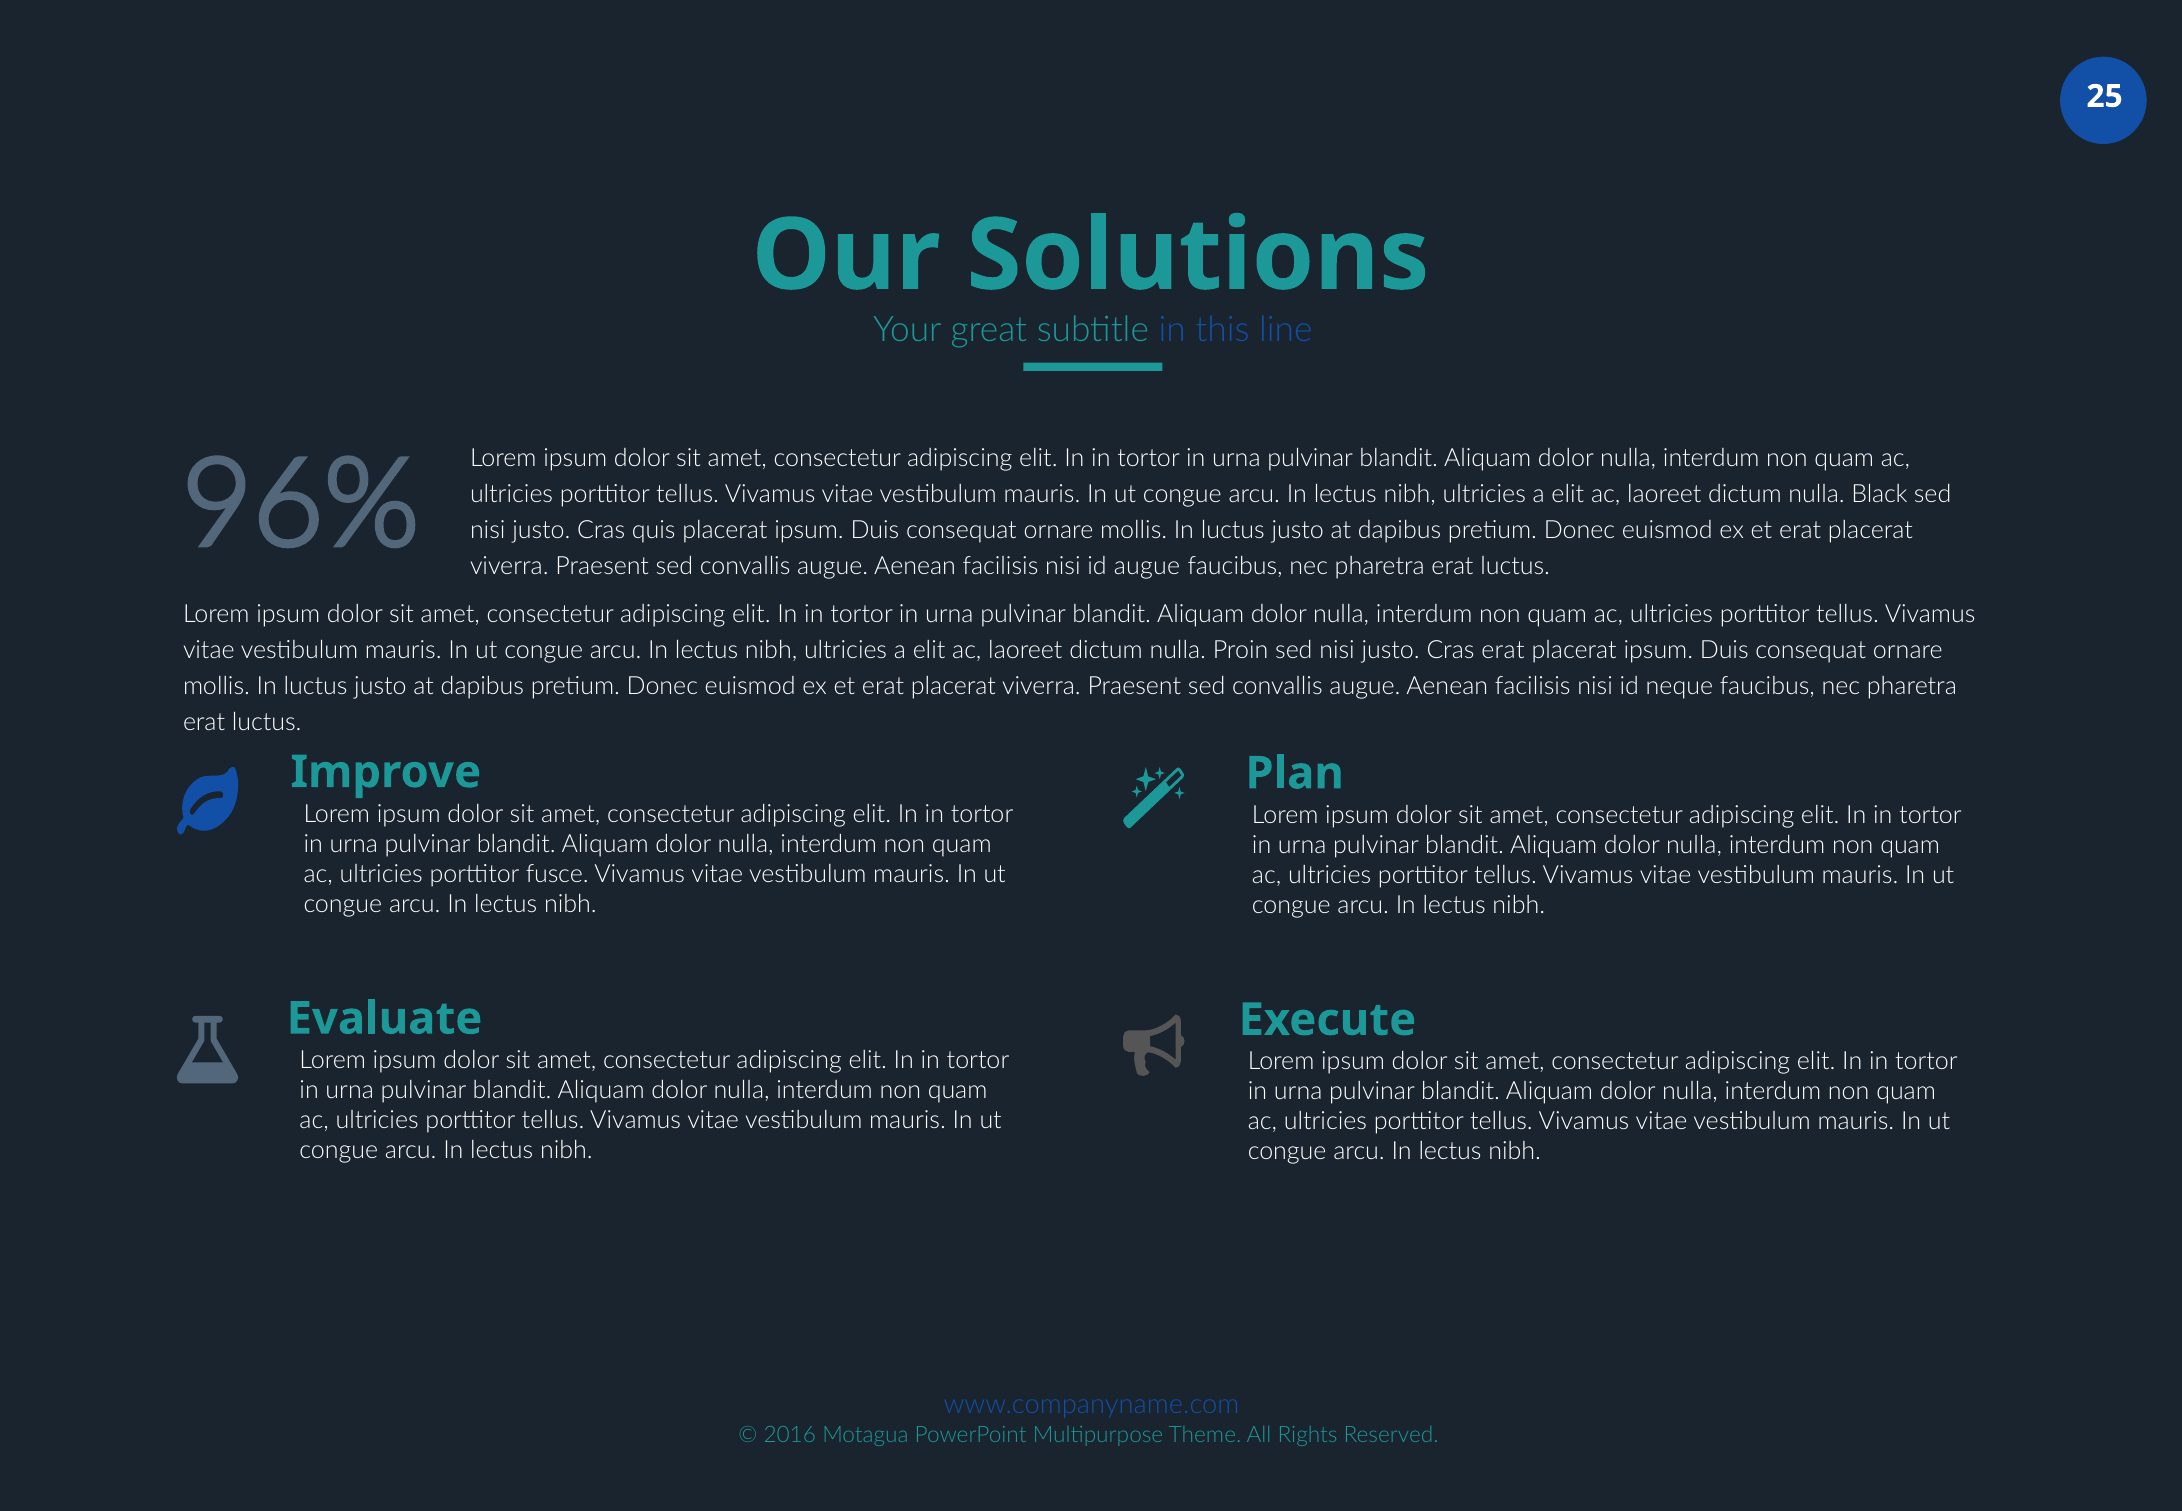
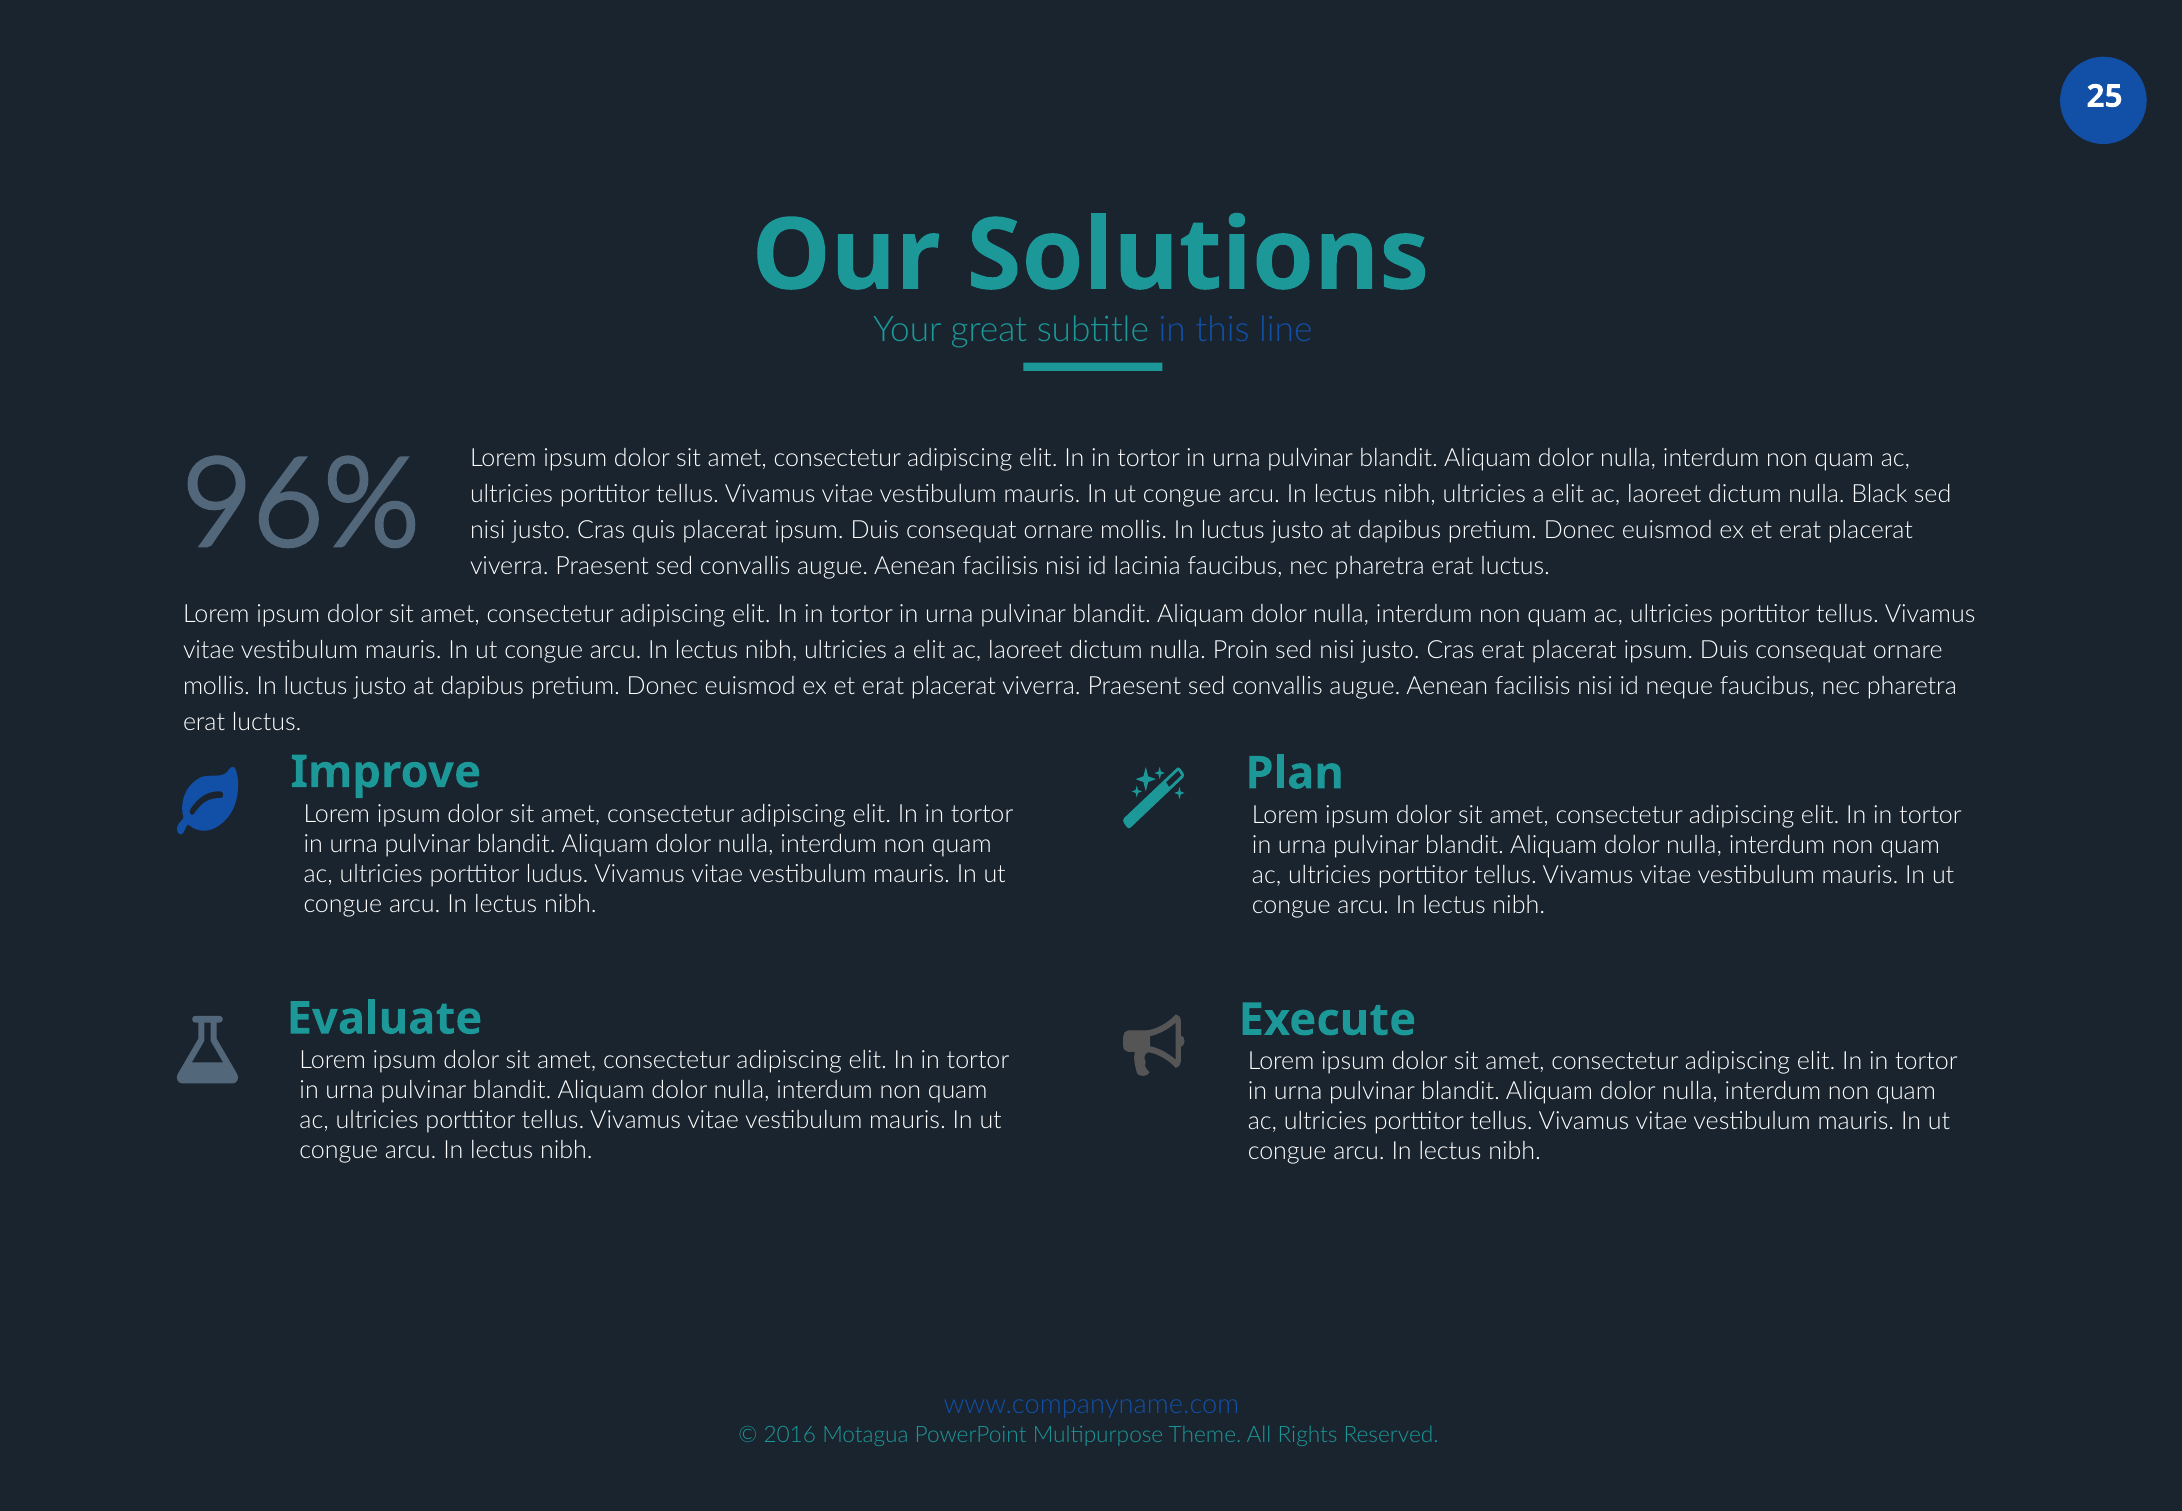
id augue: augue -> lacinia (1147, 566)
fusce: fusce -> ludus (557, 874)
